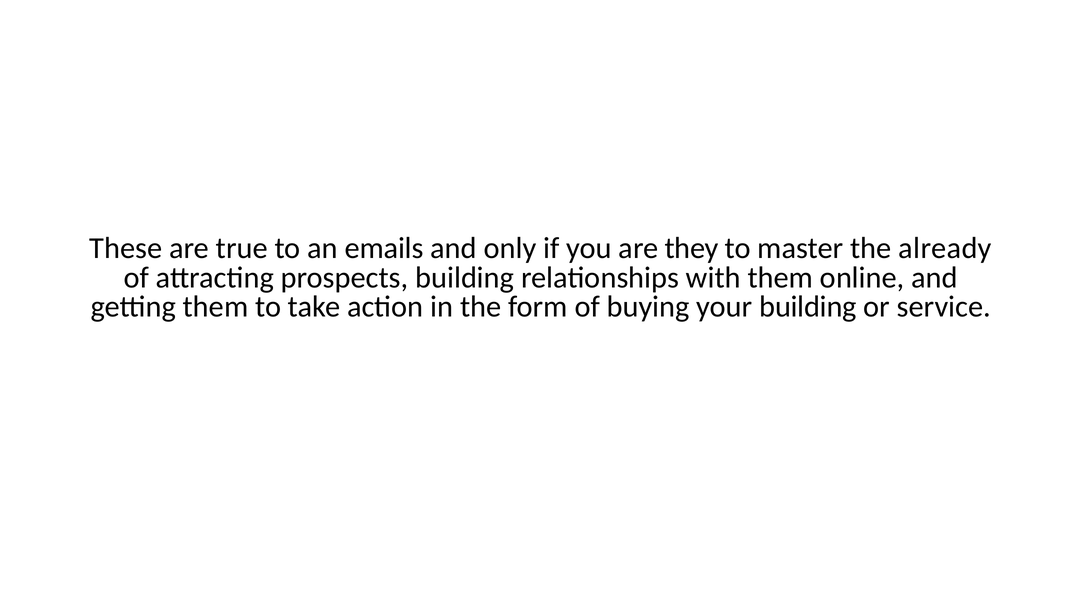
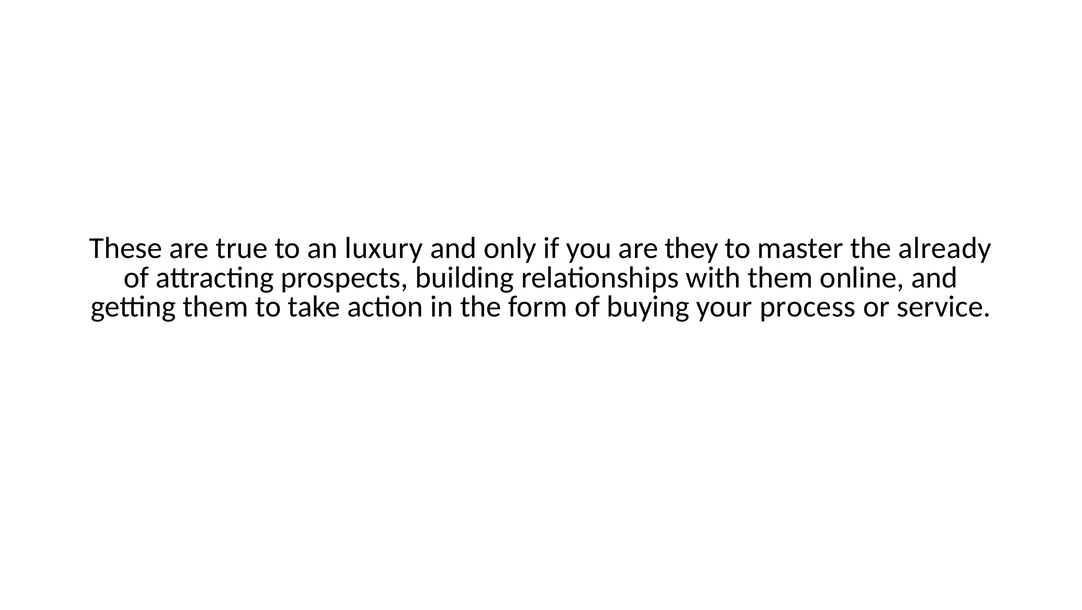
emails: emails -> luxury (384, 248)
your building: building -> process (808, 307)
